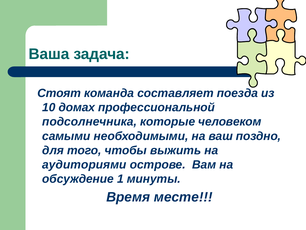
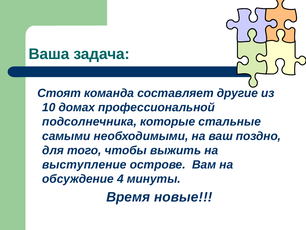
поезда: поезда -> другие (237, 93)
человеком: человеком -> стальные (230, 121)
аудиториями: аудиториями -> выступление (84, 164)
1: 1 -> 4 (120, 179)
месте: месте -> новые (183, 197)
